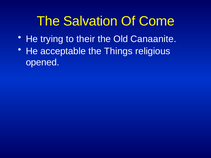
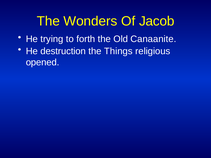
Salvation: Salvation -> Wonders (90, 21)
Come: Come -> Jacob (157, 21)
their: their -> forth (86, 39)
acceptable: acceptable -> destruction (63, 51)
